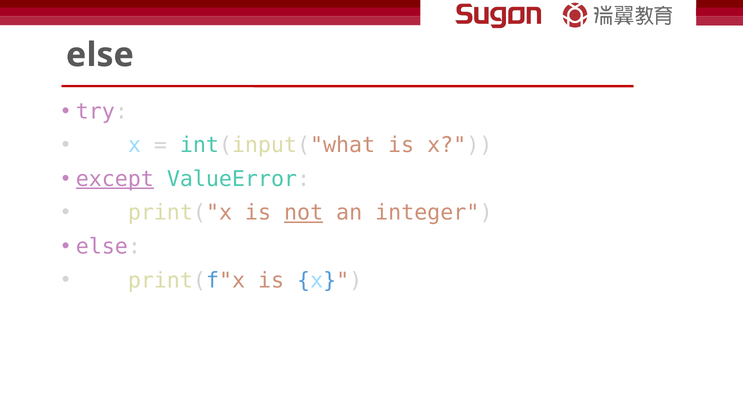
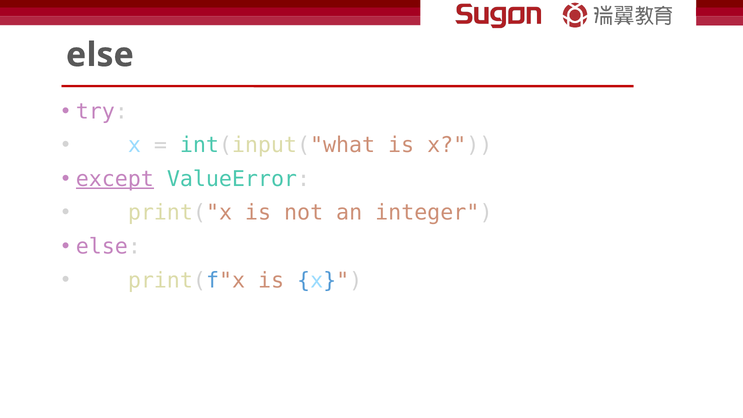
not underline: present -> none (304, 213)
